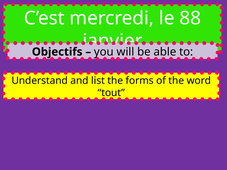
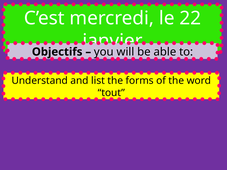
88: 88 -> 22 (190, 18)
